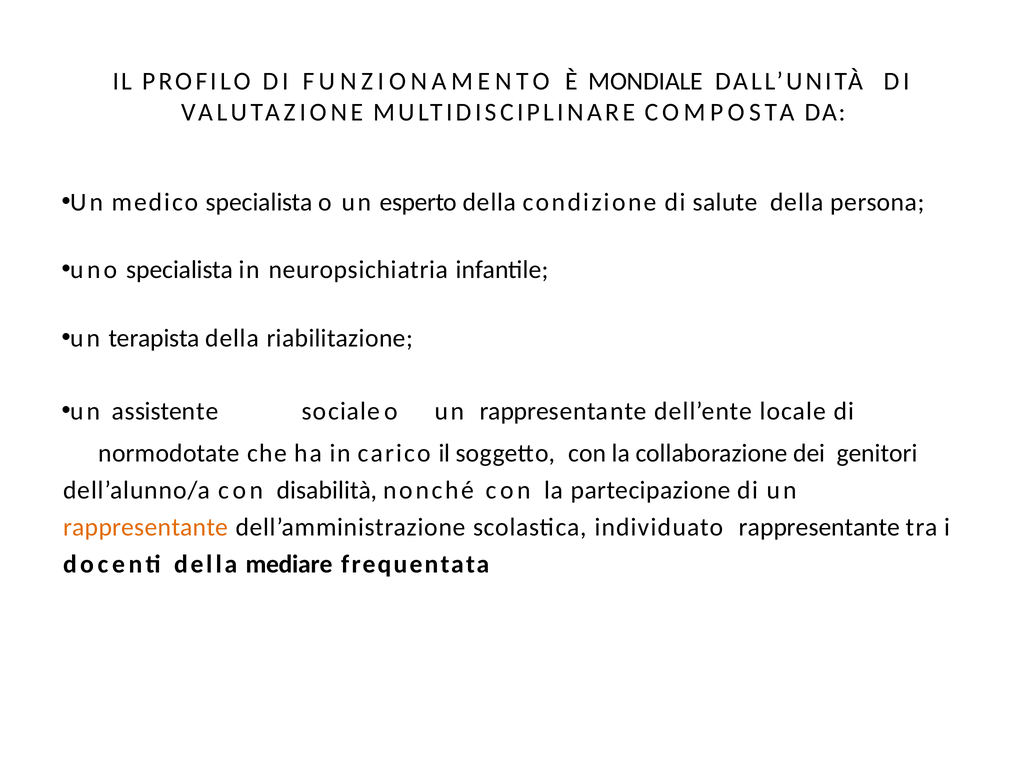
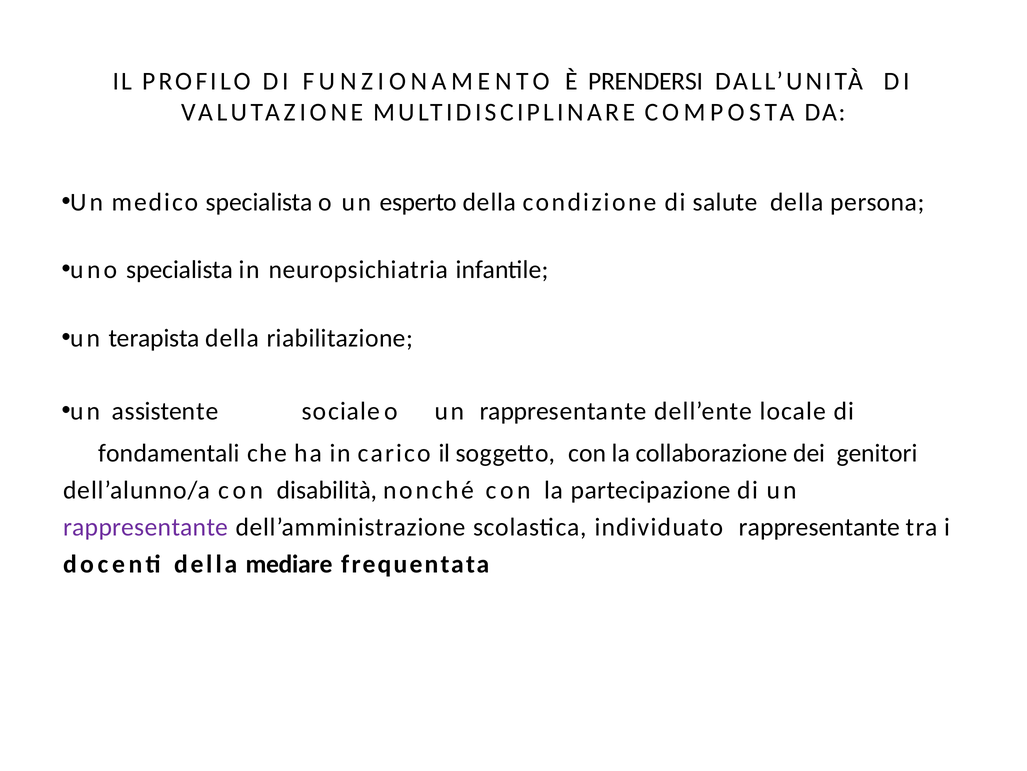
MONDIALE: MONDIALE -> PRENDERSI (646, 81)
normodotate: normodotate -> fondamentali (169, 453)
rappresentante colour: orange -> purple (146, 527)
